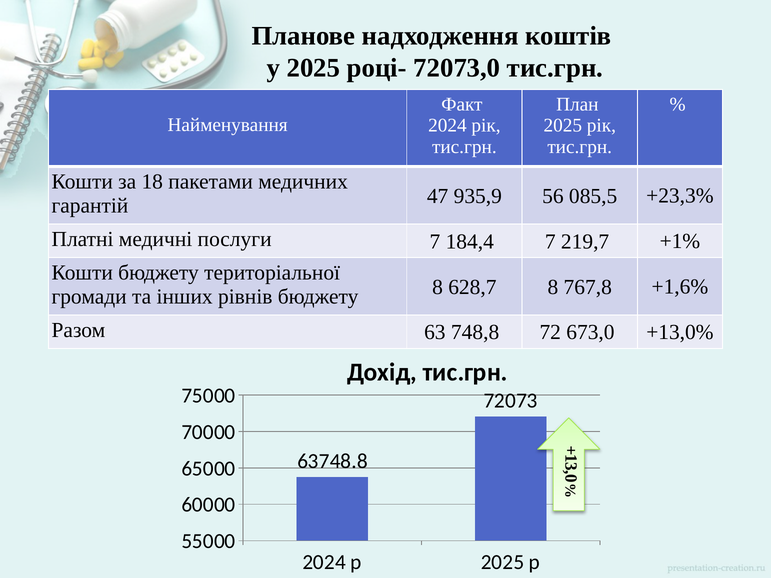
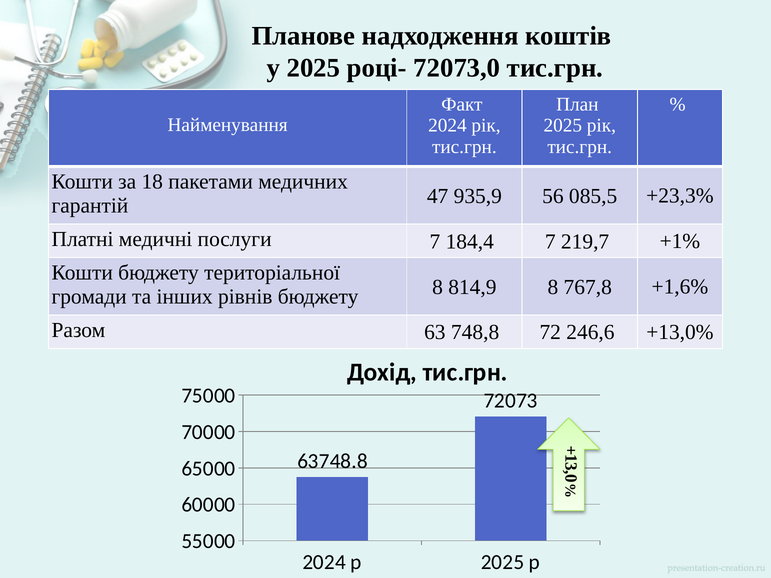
628,7: 628,7 -> 814,9 (472, 287)
673,0: 673,0 -> 246,6 (590, 333)
